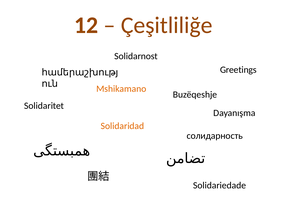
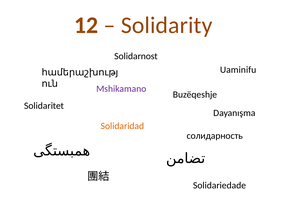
Çeşitliliğe: Çeşitliliğe -> Solidarity (167, 25)
Greetings: Greetings -> Uaminifu (238, 70)
Mshikamano colour: orange -> purple (121, 89)
